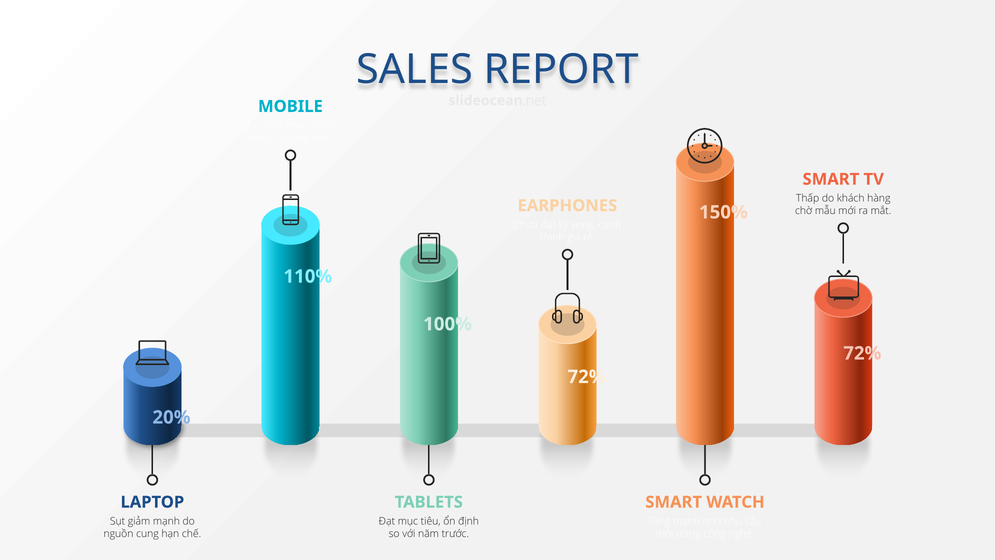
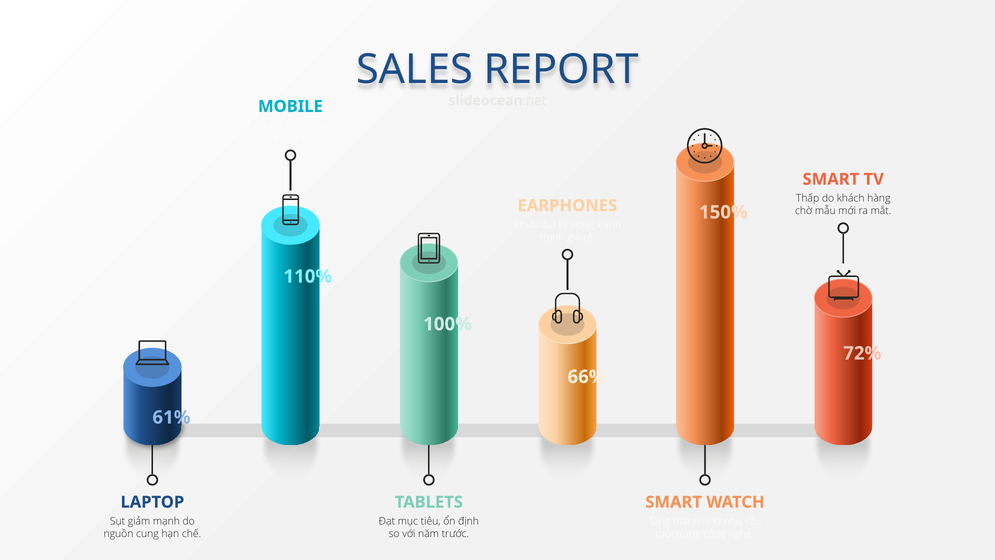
72%: 72% -> 66% (587, 377)
20%: 20% -> 61% (171, 417)
